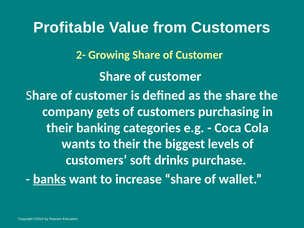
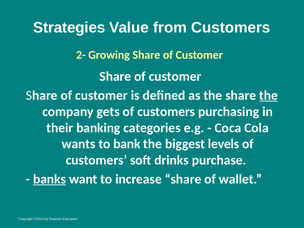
Profitable: Profitable -> Strategies (69, 28)
the underline: none -> present (268, 95)
to their: their -> bank (127, 144)
